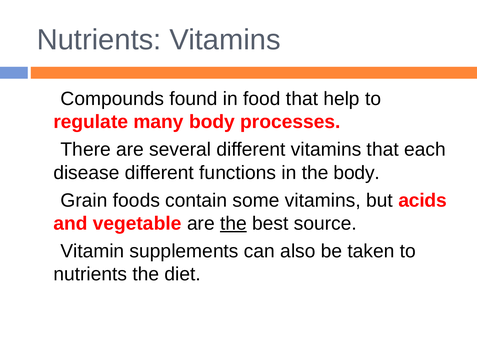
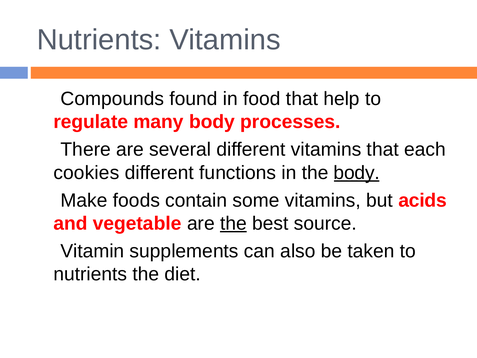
disease: disease -> cookies (86, 173)
body underline: none -> present (357, 173)
Grain: Grain -> Make (84, 200)
